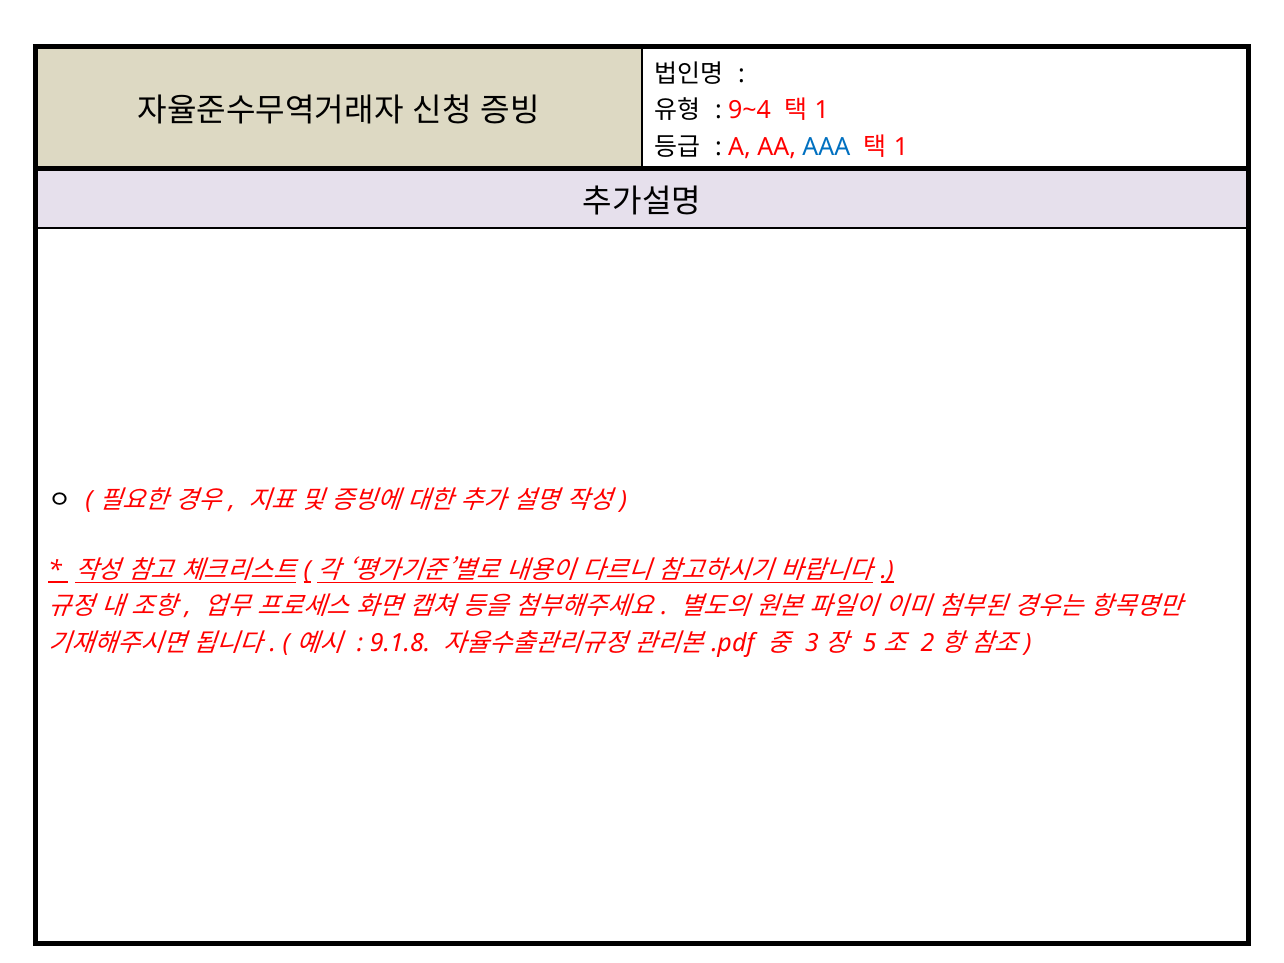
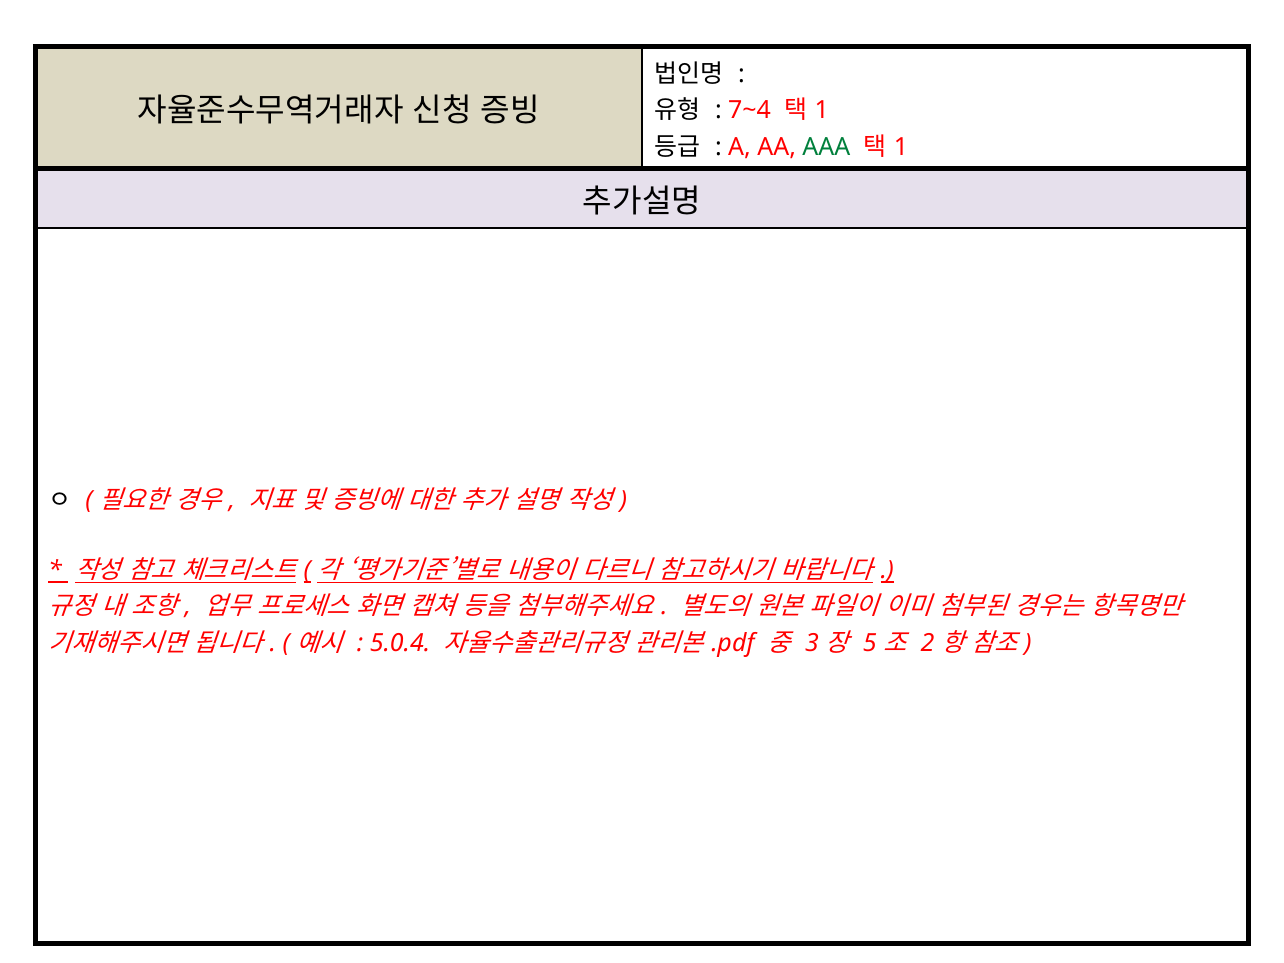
9~4: 9~4 -> 7~4 (750, 110)
AAA colour: blue -> green (826, 147)
9.1.8: 9.1.8 -> 5.0.4 (400, 643)
